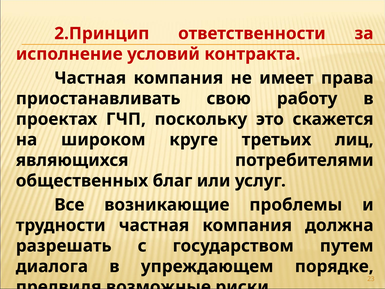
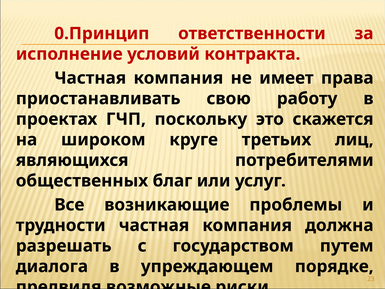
2.Принцип: 2.Принцип -> 0.Принцип (102, 33)
